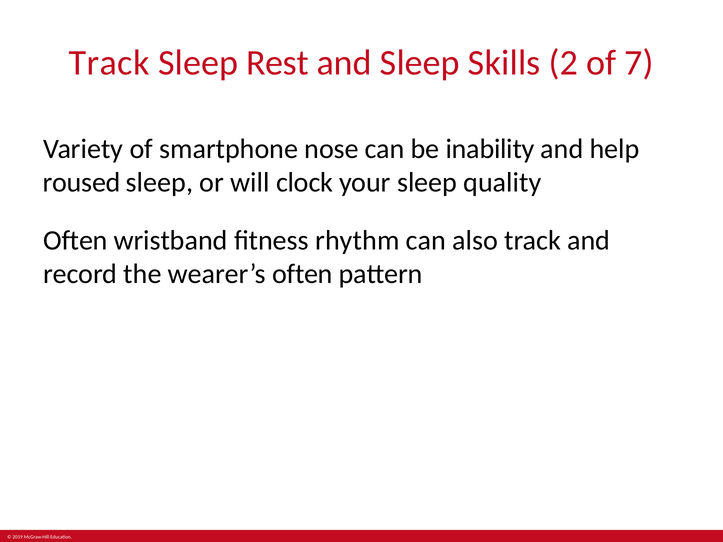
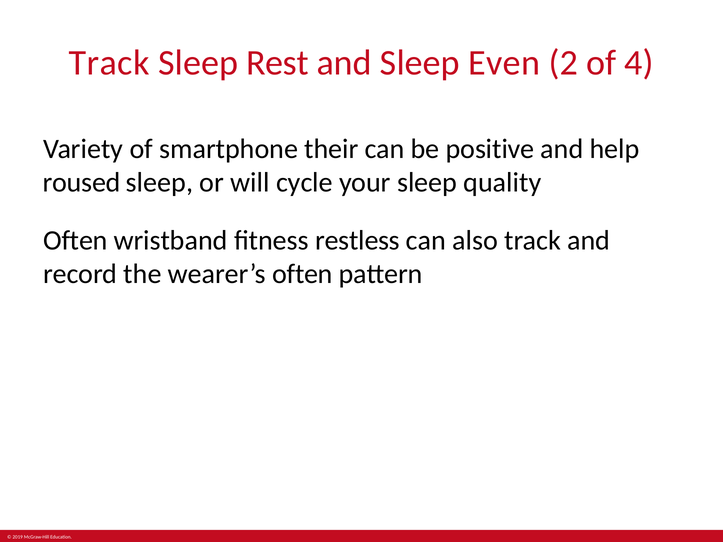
Skills: Skills -> Even (504, 63)
7: 7 -> 4 (639, 63)
nose: nose -> their (331, 149)
inability: inability -> positive (490, 149)
clock: clock -> cycle (304, 183)
rhythm: rhythm -> restless (358, 241)
